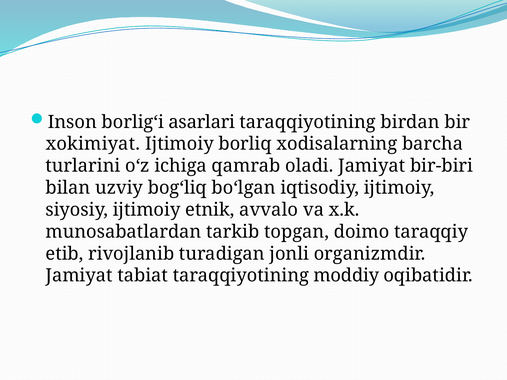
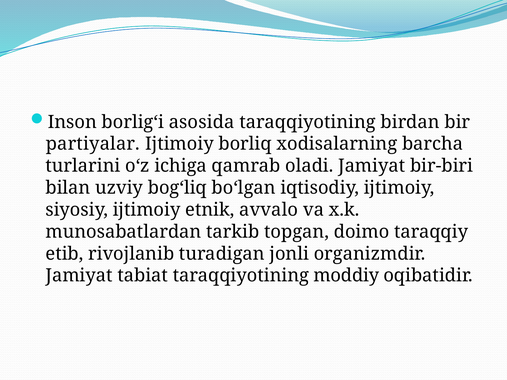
asarlari: asarlari -> asosida (202, 122)
xokimiyat: xokimiyat -> partiyalar (93, 144)
